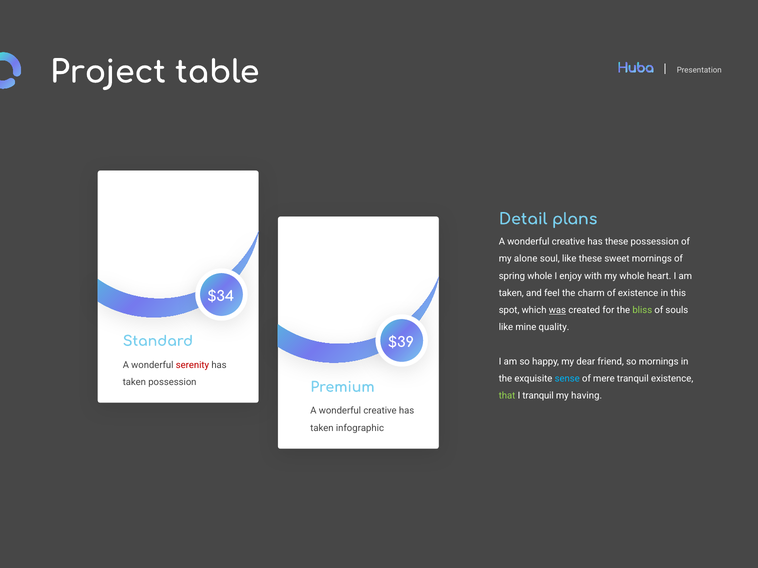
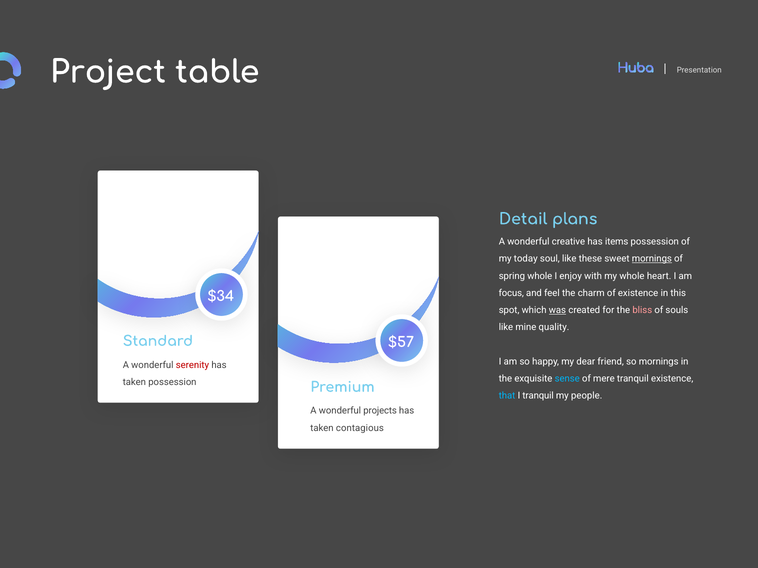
has these: these -> items (617, 242)
alone: alone -> today (526, 259)
mornings underline: none -> present (652, 259)
taken: taken -> focus (511, 293)
bliss colour: light green -> pink (642, 310)
$39: $39 -> $57 (401, 343)
that colour: light green -> light blue (507, 396)
having: having -> people (587, 396)
creative: creative -> projects (380, 411)
infographic: infographic -> contagious (360, 428)
